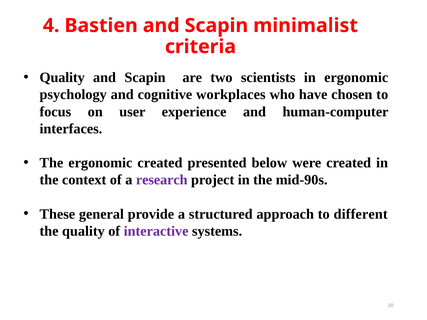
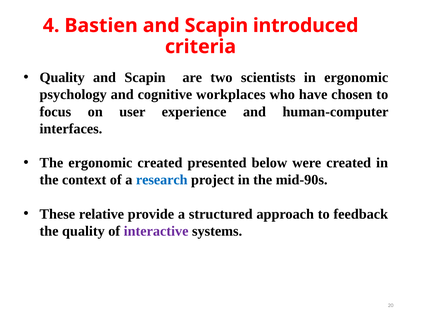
minimalist: minimalist -> introduced (306, 26)
research colour: purple -> blue (162, 180)
general: general -> relative (101, 214)
different: different -> feedback (361, 214)
